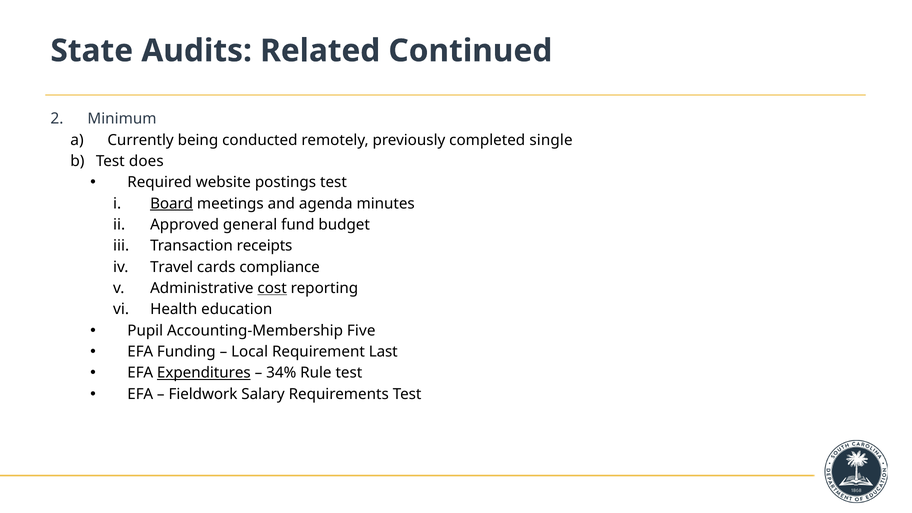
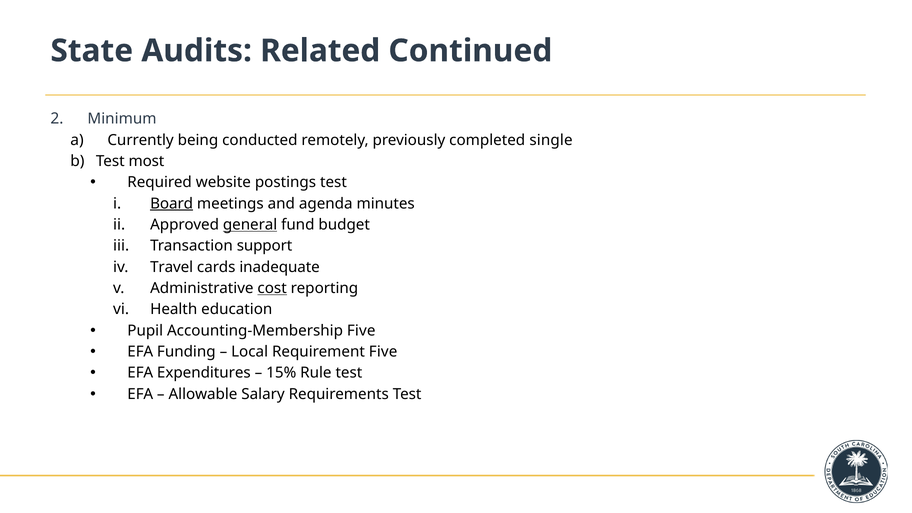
does: does -> most (146, 161)
general underline: none -> present (250, 225)
receipts: receipts -> support (265, 246)
compliance: compliance -> inadequate (280, 267)
Requirement Last: Last -> Five (383, 352)
Expenditures underline: present -> none (204, 373)
34%: 34% -> 15% (281, 373)
Fieldwork: Fieldwork -> Allowable (203, 394)
